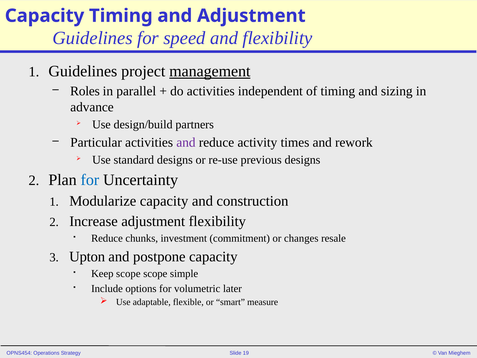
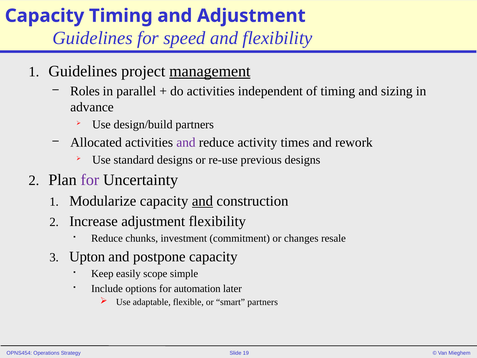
Particular: Particular -> Allocated (96, 142)
for colour: blue -> purple (90, 180)
and underline: none -> present (202, 201)
Keep scope: scope -> easily (128, 274)
volumetric: volumetric -> automation (197, 288)
smart measure: measure -> partners (263, 302)
